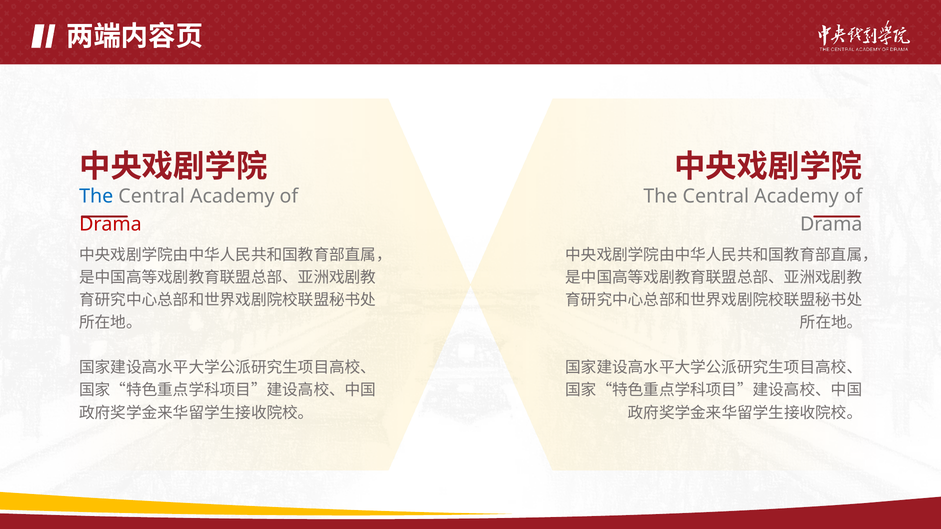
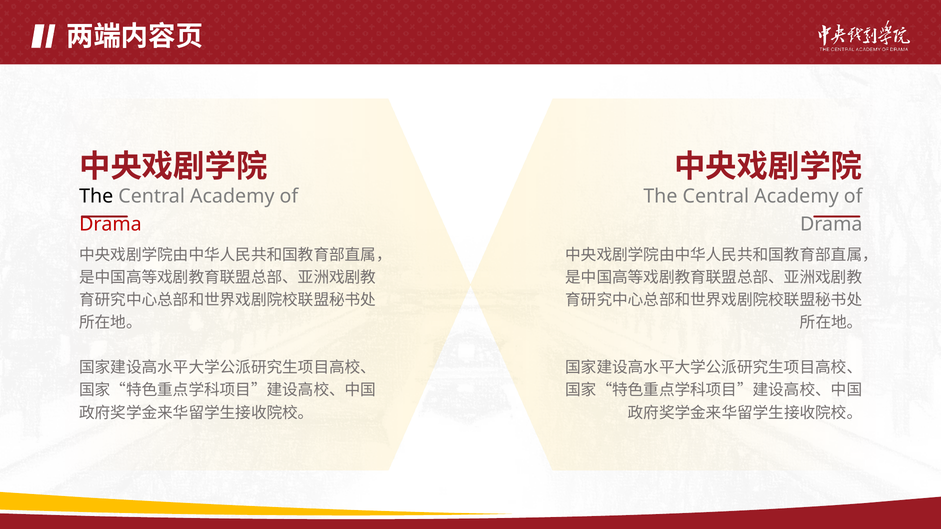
The colour: blue -> black (96, 196)
